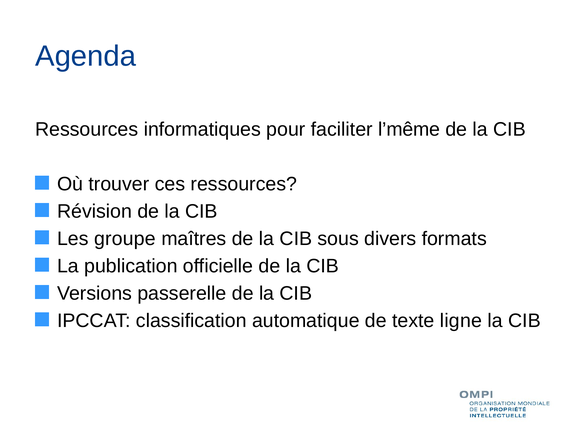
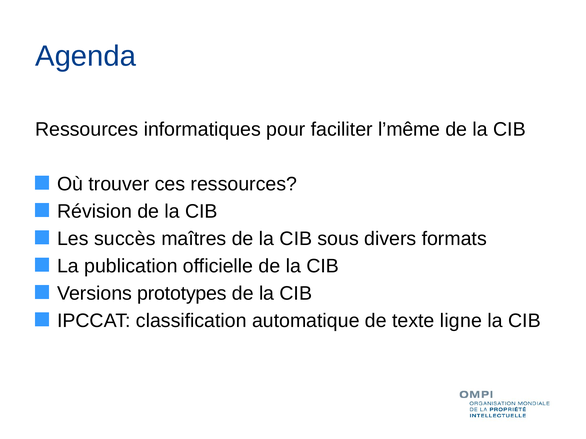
groupe: groupe -> succès (125, 239)
passerelle: passerelle -> prototypes (182, 294)
